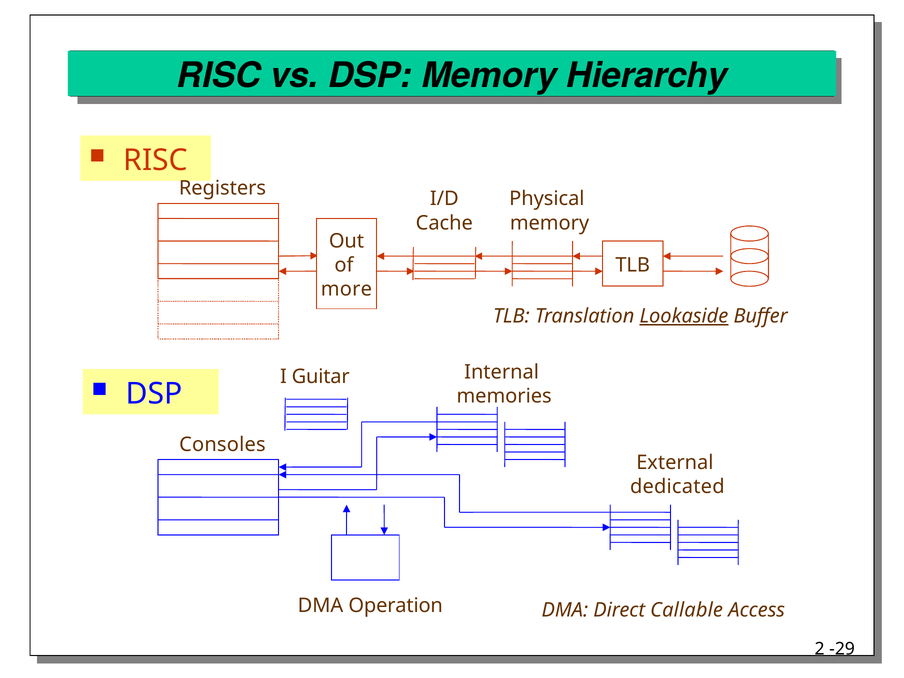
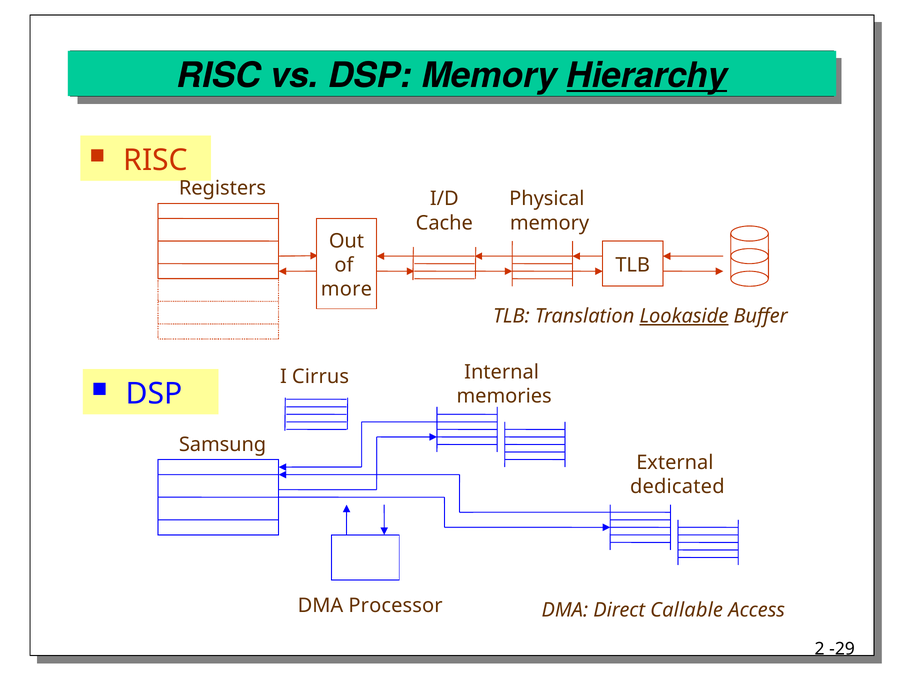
Hierarchy underline: none -> present (647, 76)
Guitar: Guitar -> Cirrus (321, 377)
Consoles: Consoles -> Samsung (223, 444)
Operation: Operation -> Processor (396, 606)
